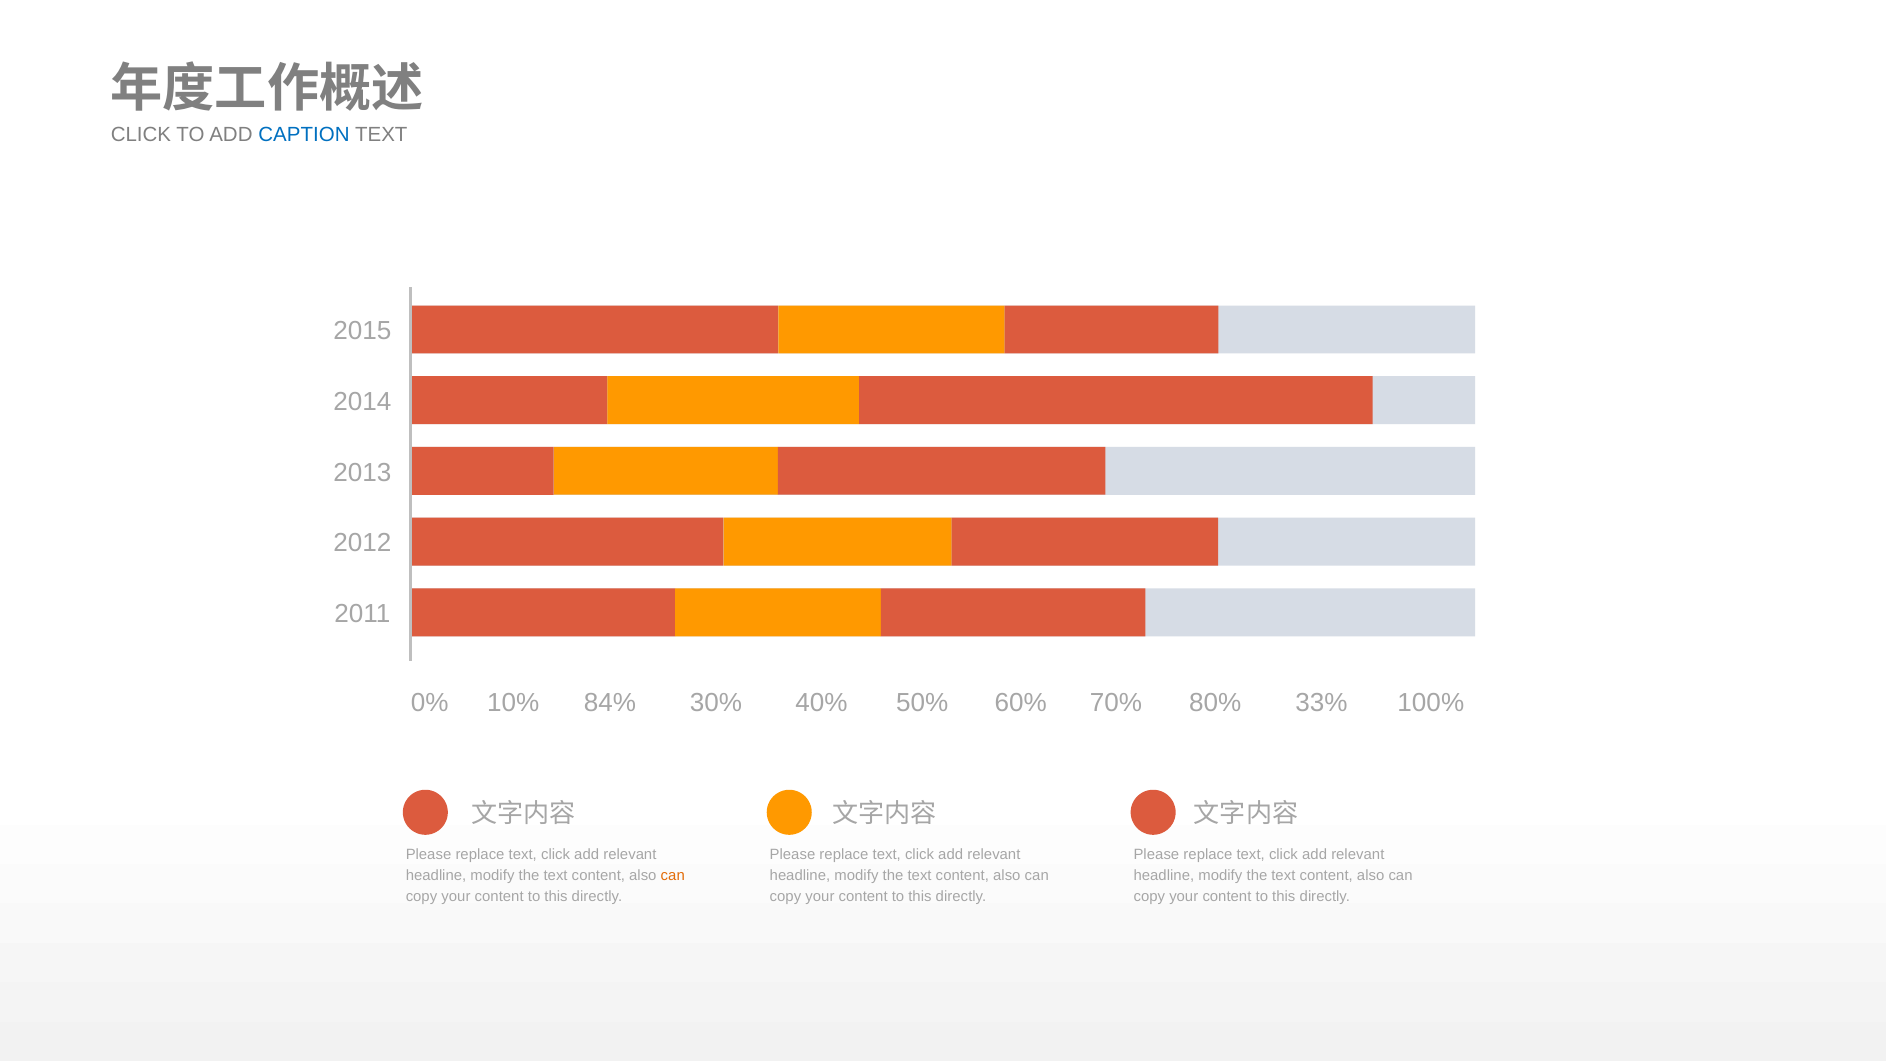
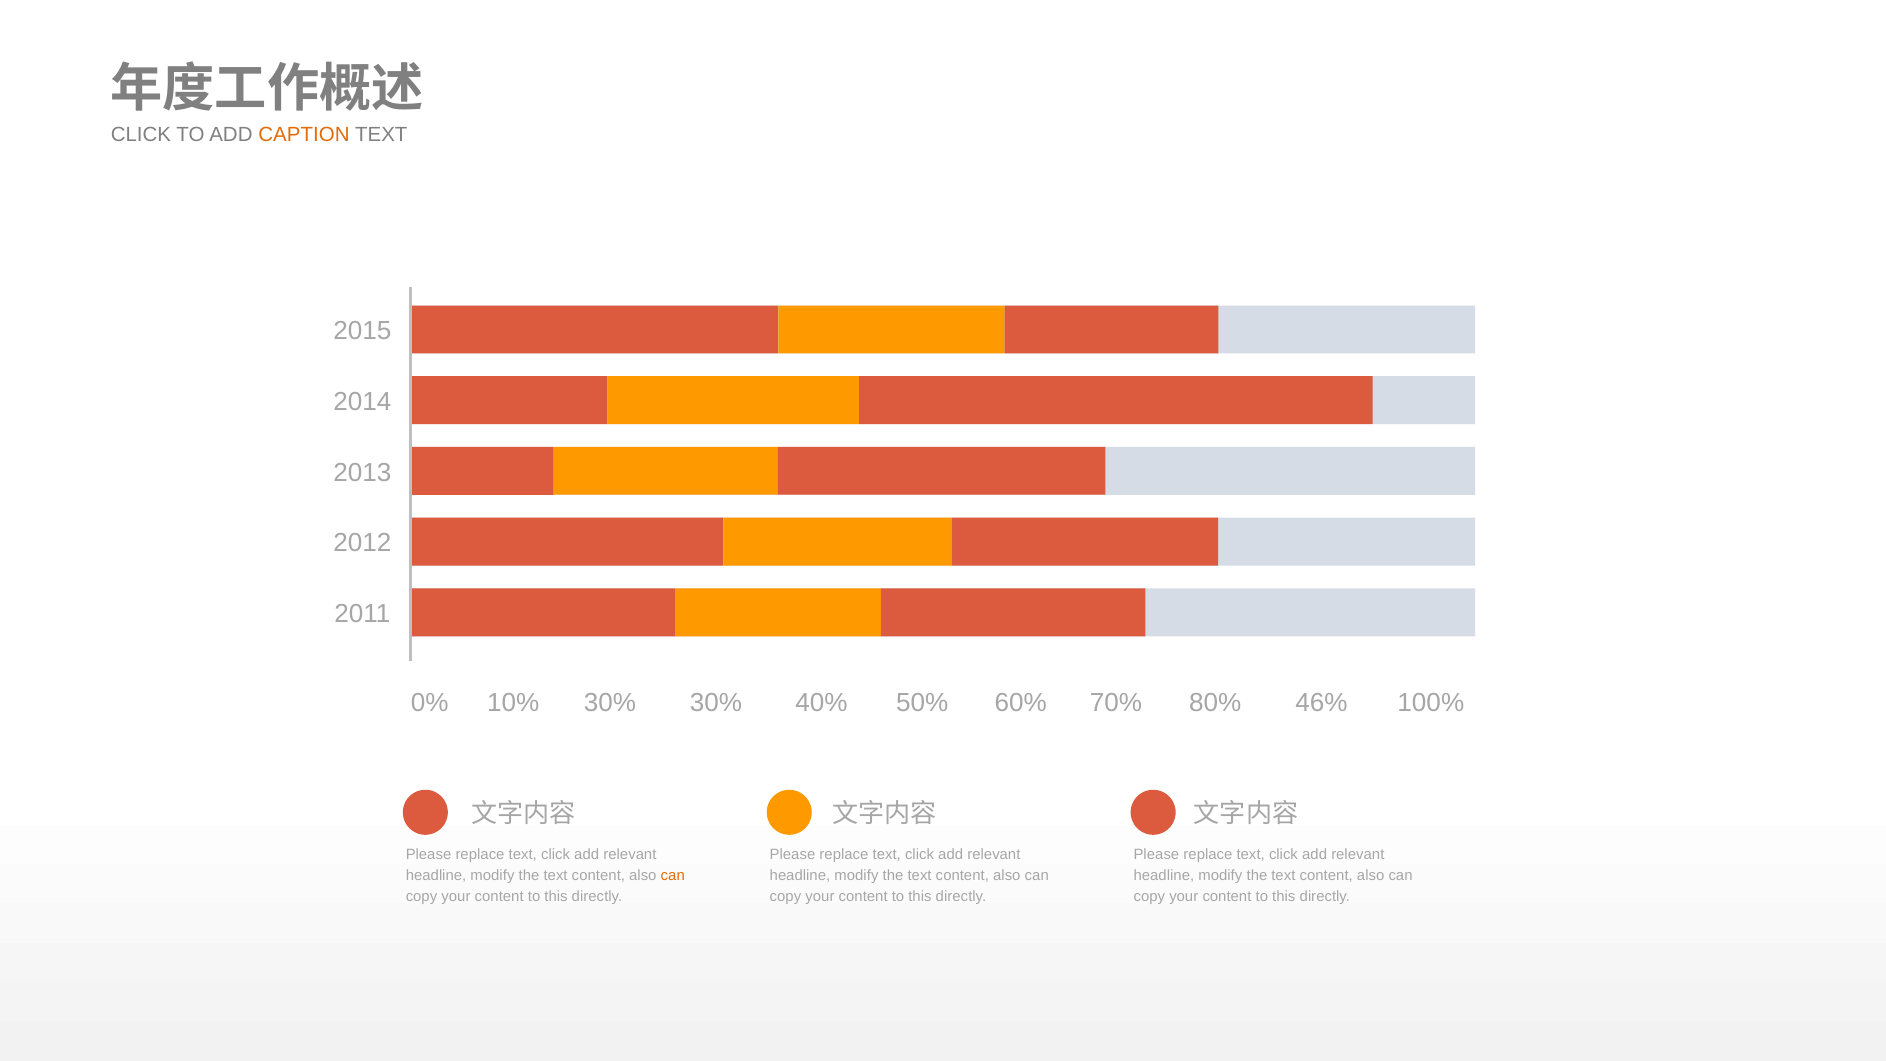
CAPTION colour: blue -> orange (304, 135)
84%: 84% -> 30% (610, 703)
33%: 33% -> 46% (1321, 703)
